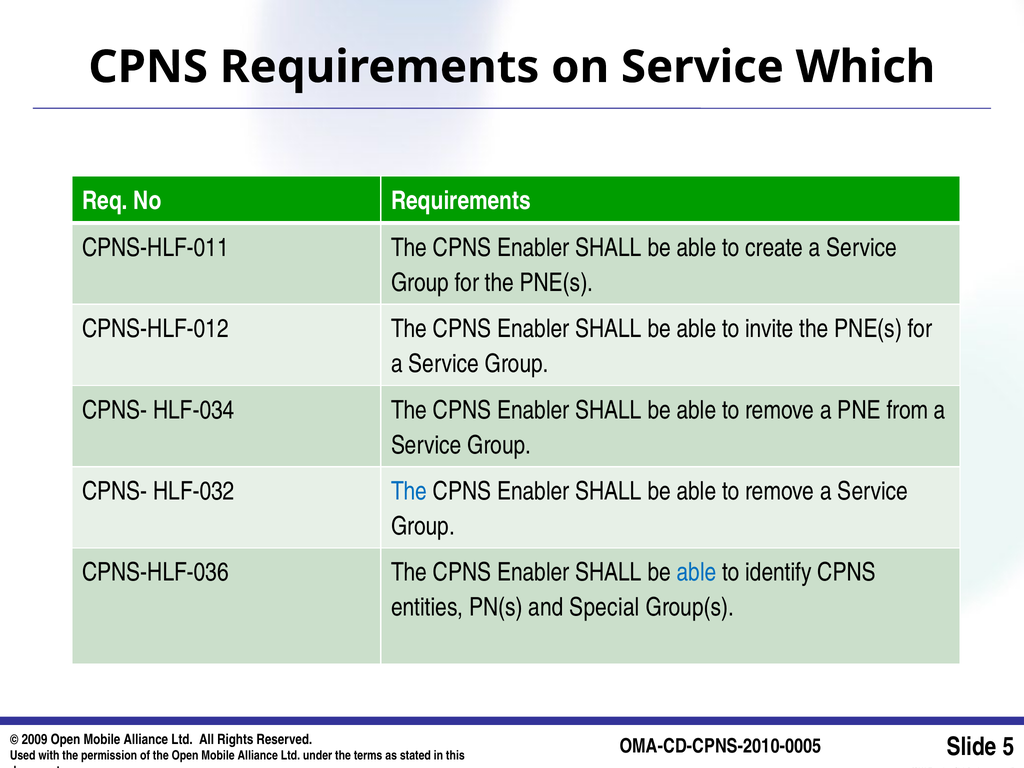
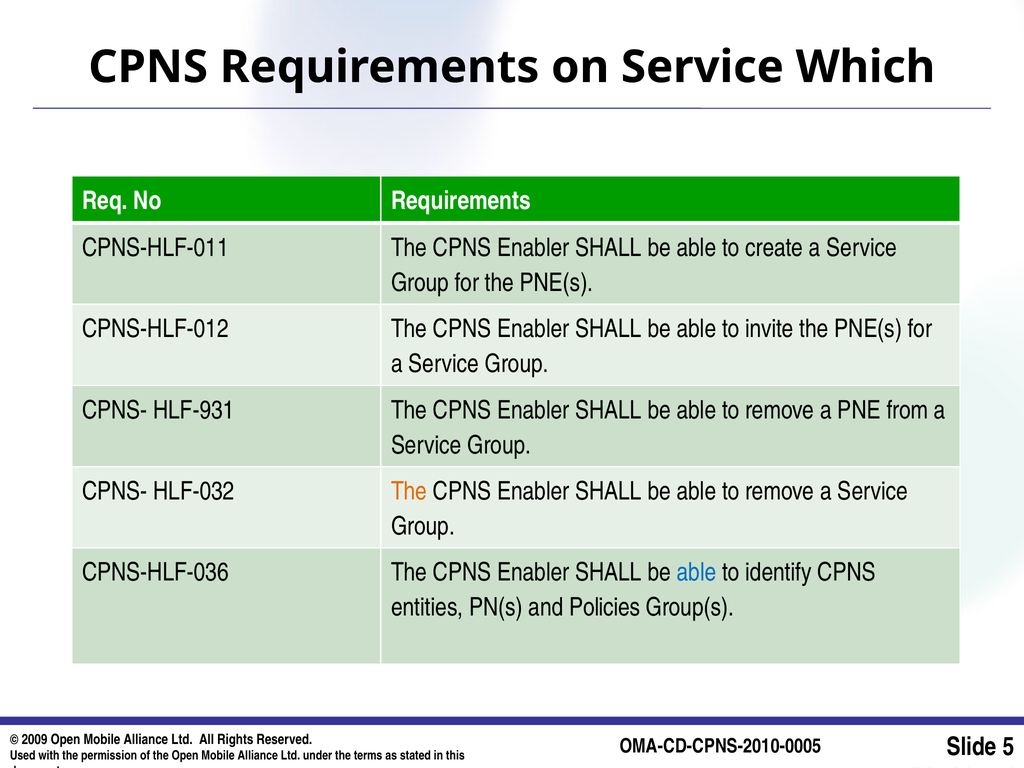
HLF-034: HLF-034 -> HLF-931 (194, 410)
The colour: blue -> orange (409, 491)
Special: Special -> Policies (605, 608)
